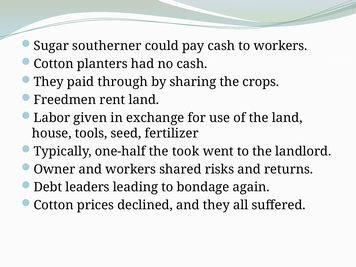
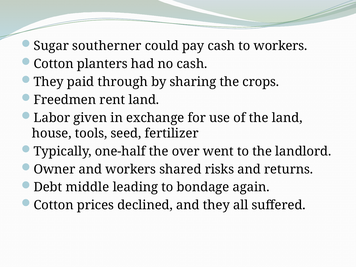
took: took -> over (186, 151)
leaders: leaders -> middle (87, 187)
